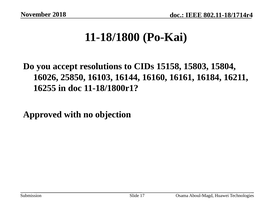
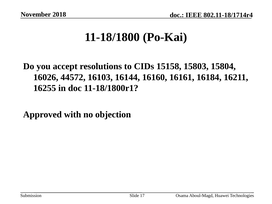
25850: 25850 -> 44572 (73, 77)
